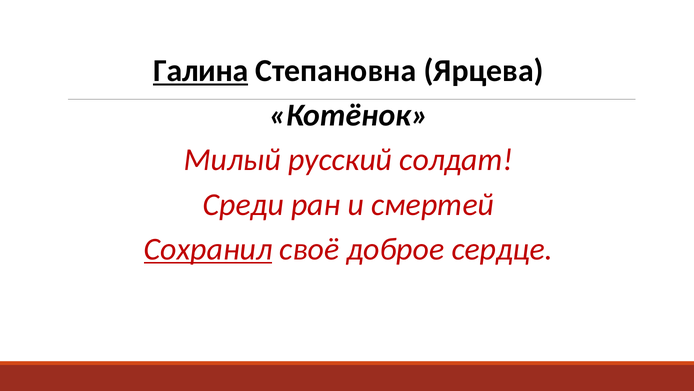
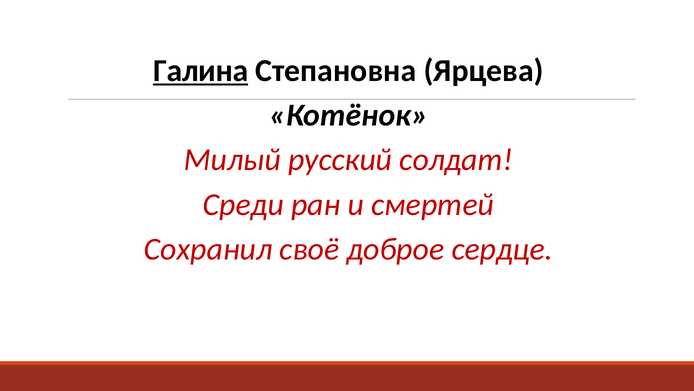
Сохранил underline: present -> none (208, 249)
